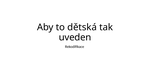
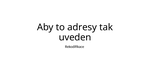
dětská: dětská -> adresy (82, 27)
